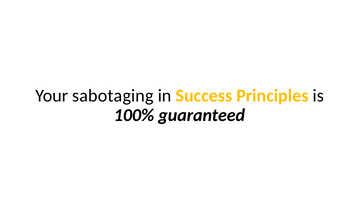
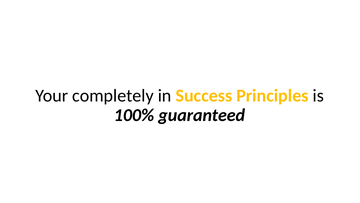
sabotaging: sabotaging -> completely (113, 95)
